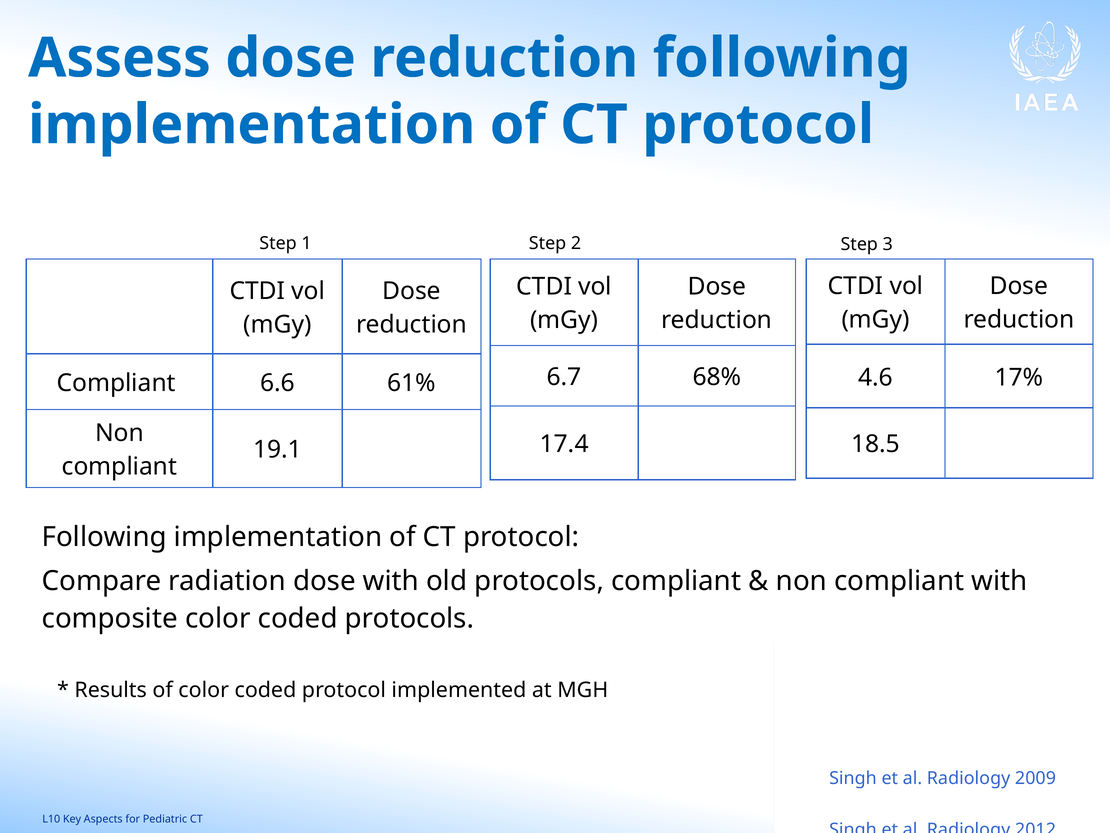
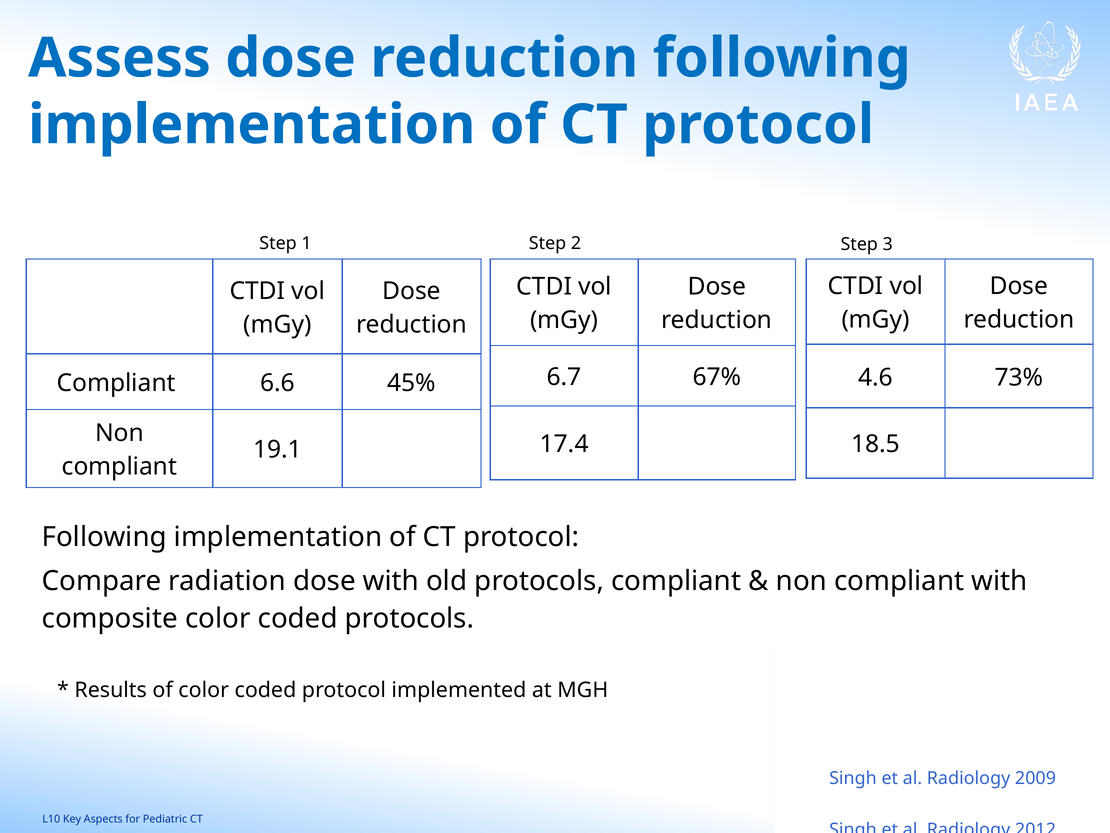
68%: 68% -> 67% (717, 377)
17%: 17% -> 73% (1019, 377)
61%: 61% -> 45% (412, 383)
